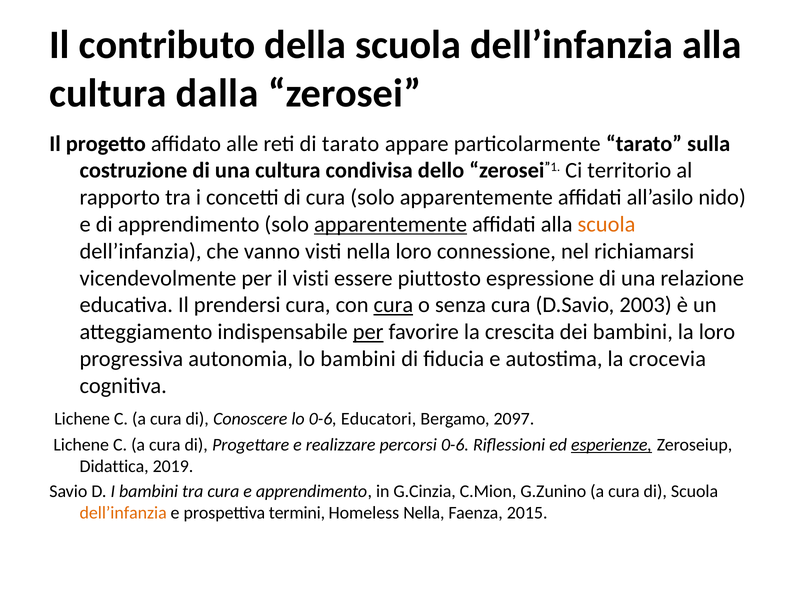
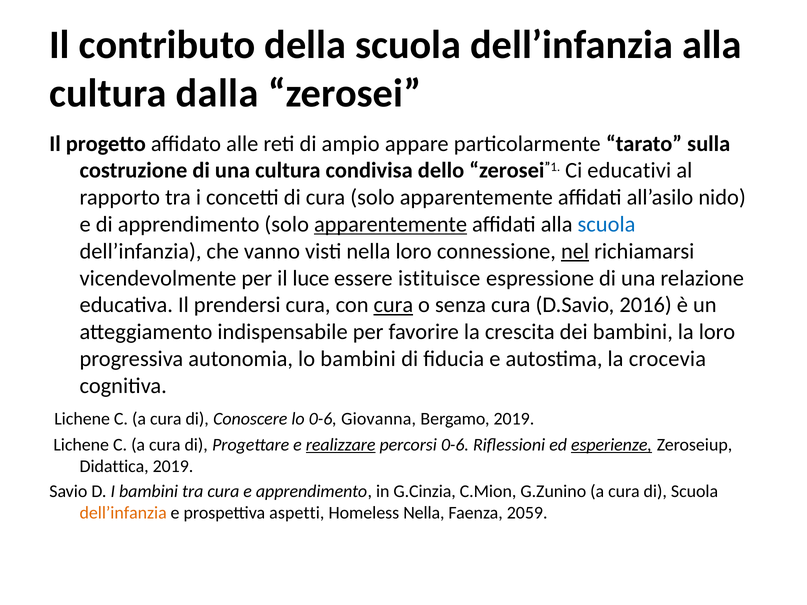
di tarato: tarato -> ampio (351, 144)
territorio: territorio -> educativi (629, 171)
scuola colour: orange -> blue (606, 224)
nel underline: none -> present (575, 251)
il visti: visti -> luce (311, 278)
piuttosto: piuttosto -> istituisce (439, 278)
2003: 2003 -> 2016 (646, 305)
per underline: present -> none (368, 332)
Educatori: Educatori -> Giovanna (379, 419)
Bergamo 2097: 2097 -> 2019 (514, 419)
realizzare underline: none -> present (341, 445)
termini: termini -> aspetti (297, 513)
2015: 2015 -> 2059 (527, 513)
